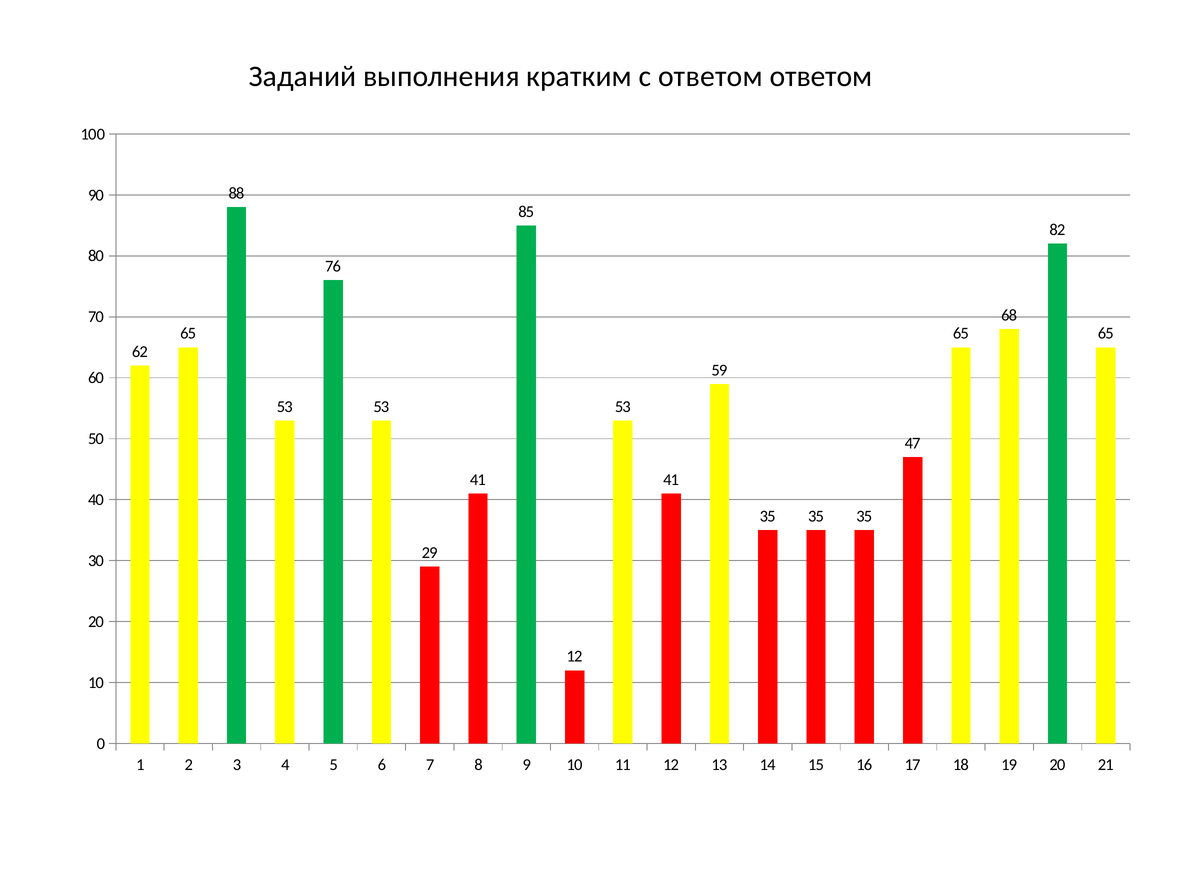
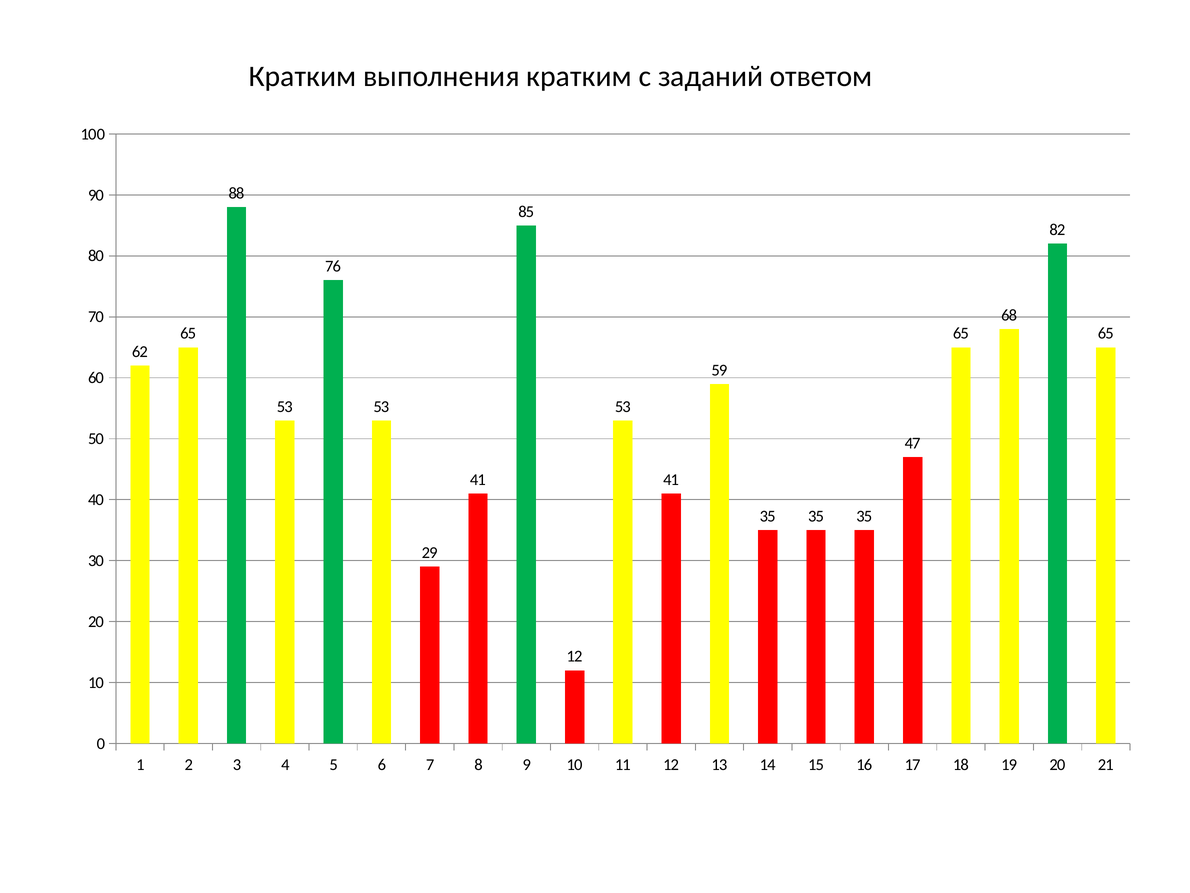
Заданий: Заданий -> Кратким (302, 77)
с ответом: ответом -> заданий (711, 77)
